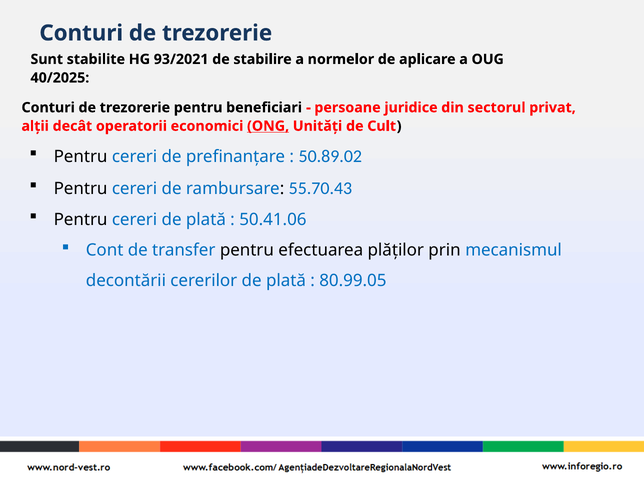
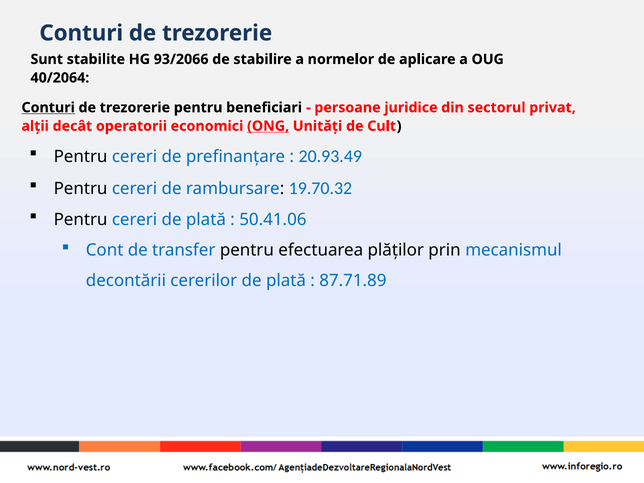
93/2021: 93/2021 -> 93/2066 (181, 59)
40/2025: 40/2025 -> 40/2064 (60, 78)
Conturi underline: none -> present (48, 108)
50.89.02: 50.89.02 -> 20.93.49 (330, 156)
55.70.43: 55.70.43 -> 19.70.32 (320, 189)
80.99.05: 80.99.05 -> 87.71.89 (353, 281)
